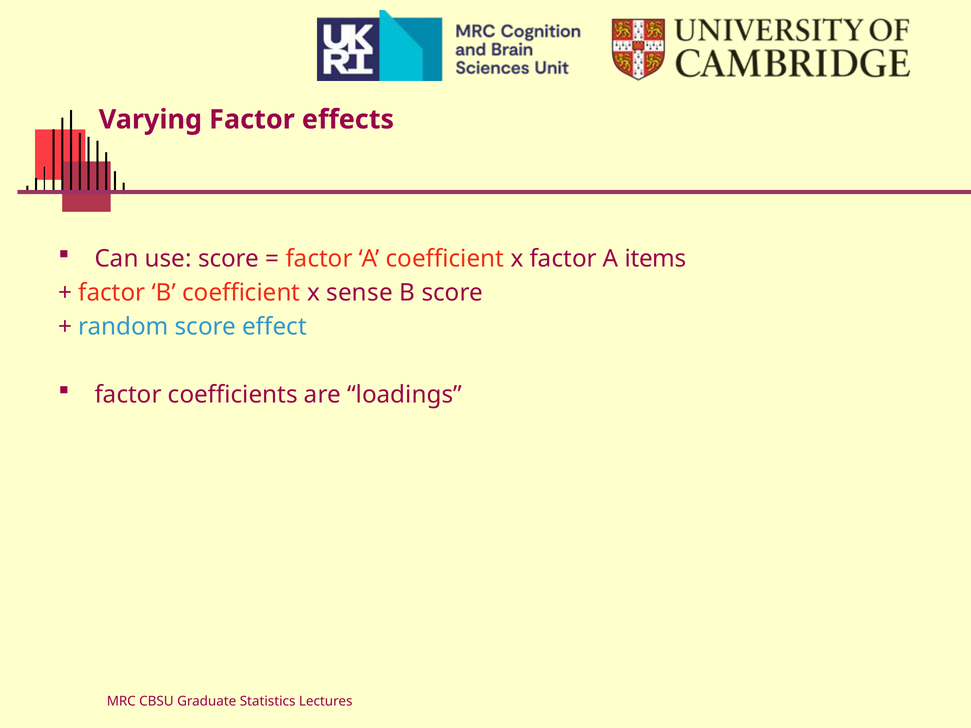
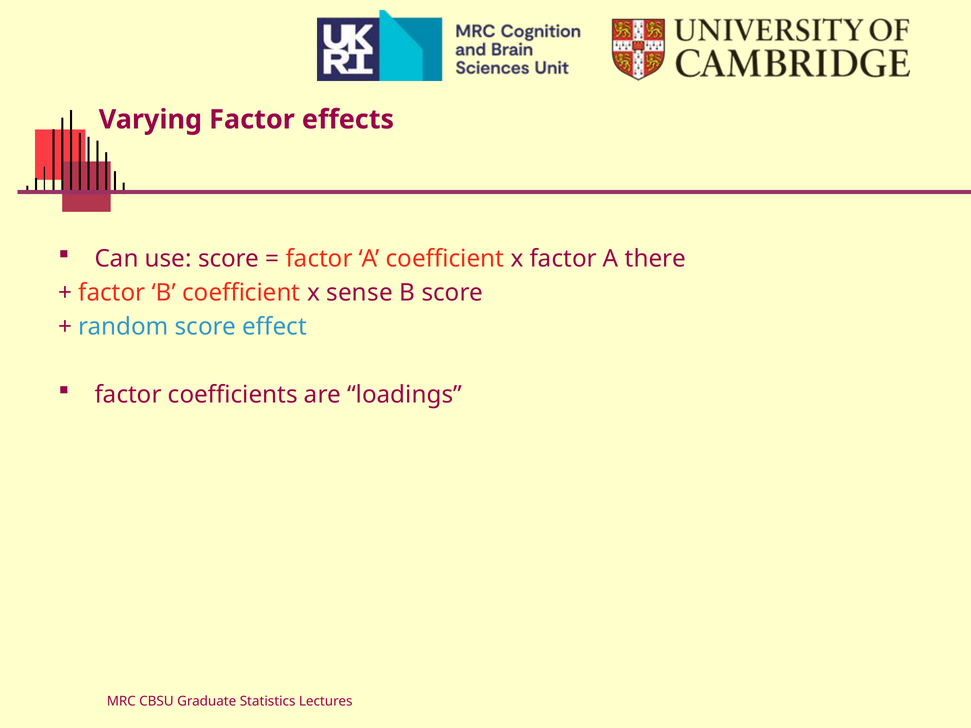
items: items -> there (655, 259)
